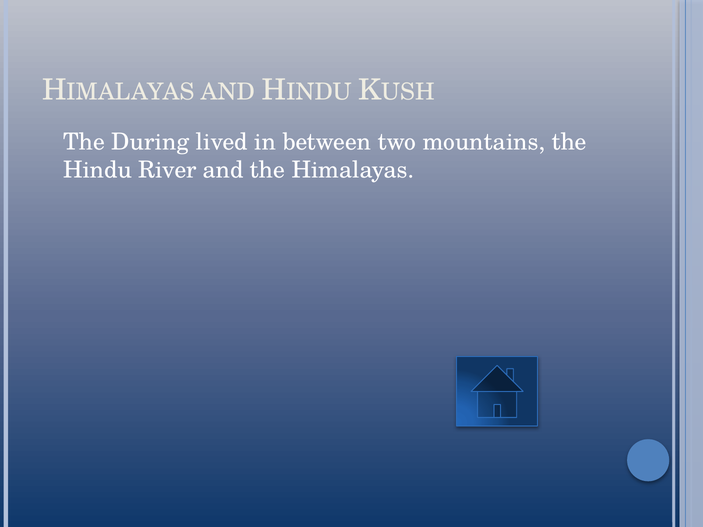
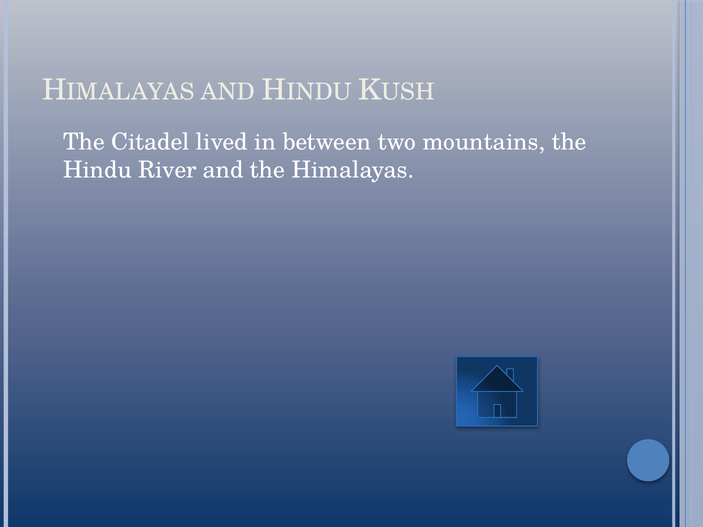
During: During -> Citadel (150, 142)
